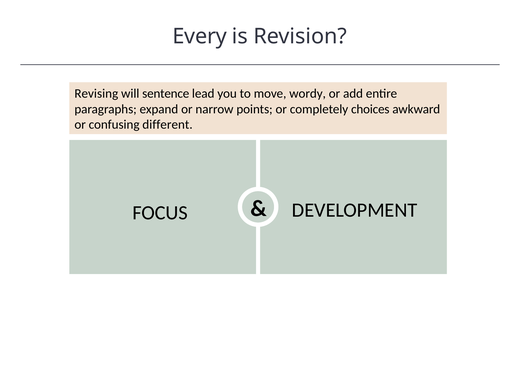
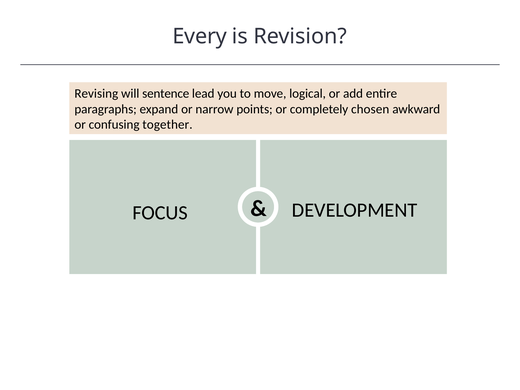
wordy: wordy -> logical (308, 93)
choices: choices -> chosen (370, 109)
different: different -> together (167, 125)
